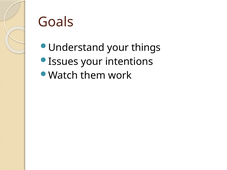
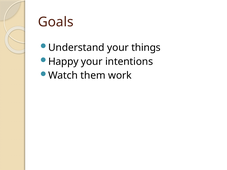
Issues: Issues -> Happy (63, 62)
